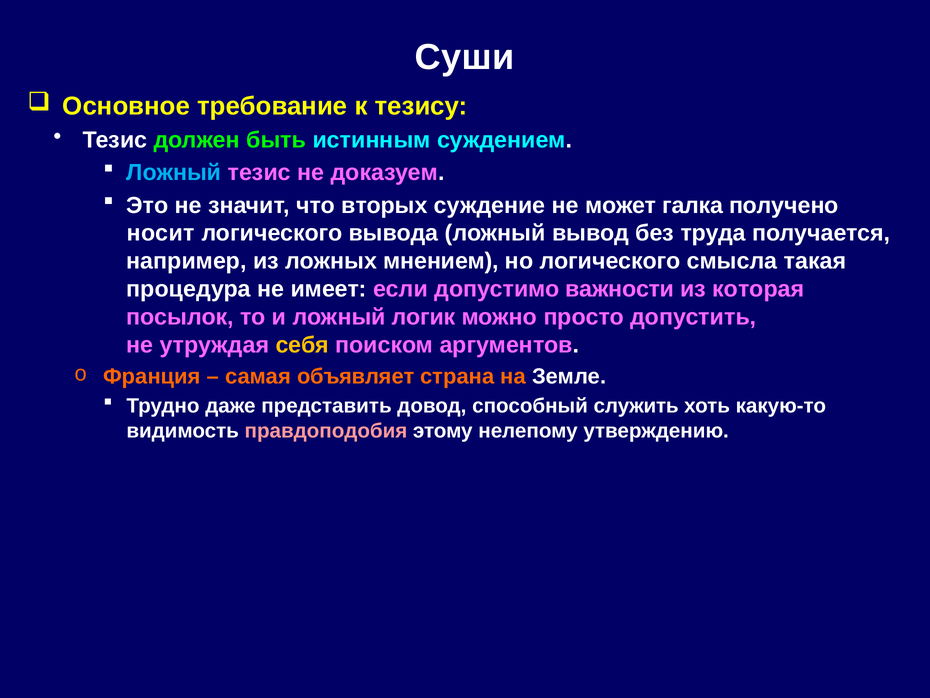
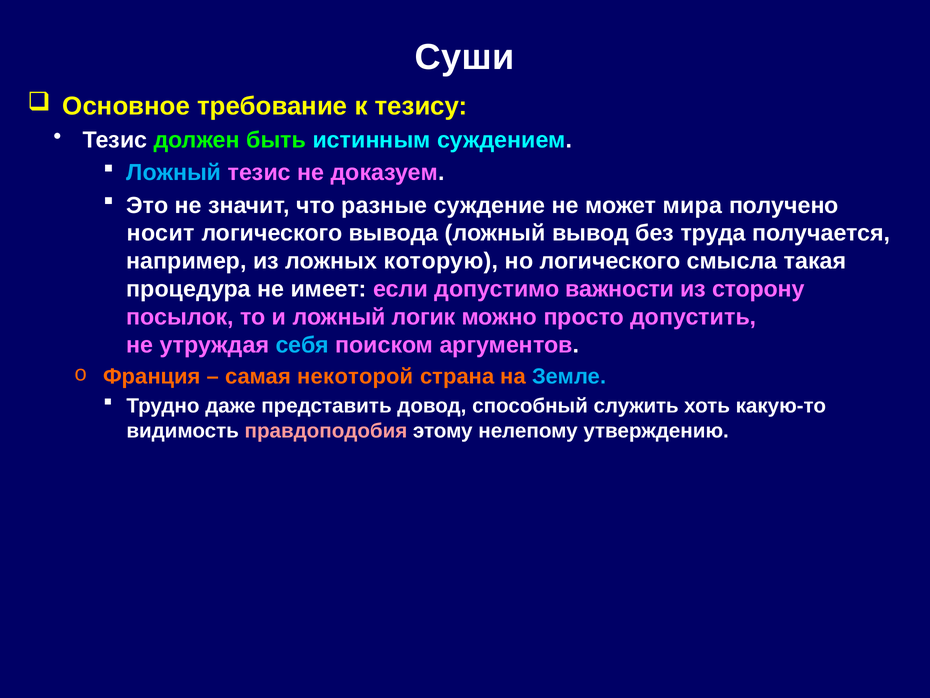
вторых: вторых -> разные (384, 205)
галка: галка -> мира (692, 205)
мнением: мнением -> которую (441, 261)
которая: которая -> сторону (758, 289)
себя colour: yellow -> light blue (302, 345)
объявляет: объявляет -> некоторой (355, 376)
Земле colour: white -> light blue (569, 376)
